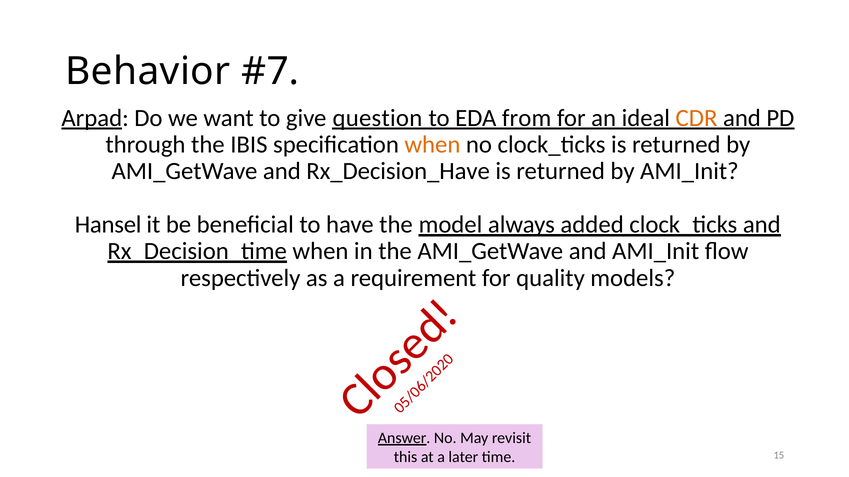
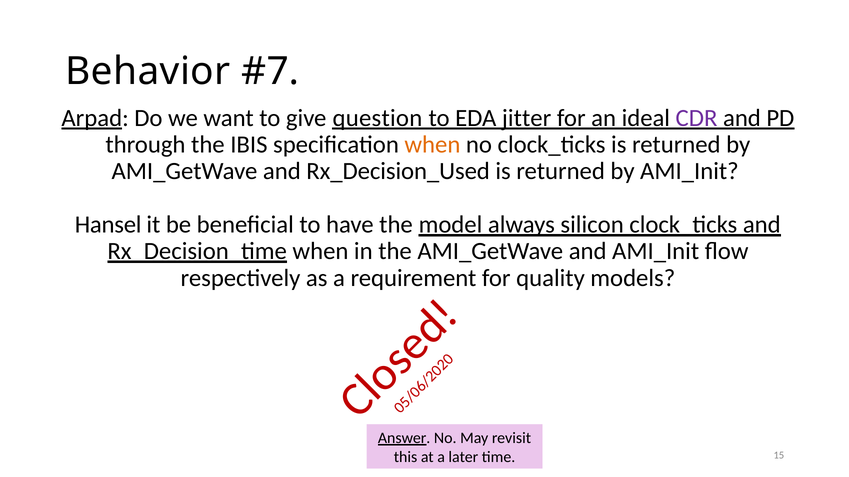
from: from -> jitter (527, 118)
CDR colour: orange -> purple (697, 118)
Rx_Decision_Have: Rx_Decision_Have -> Rx_Decision_Used (398, 171)
added: added -> silicon (592, 225)
